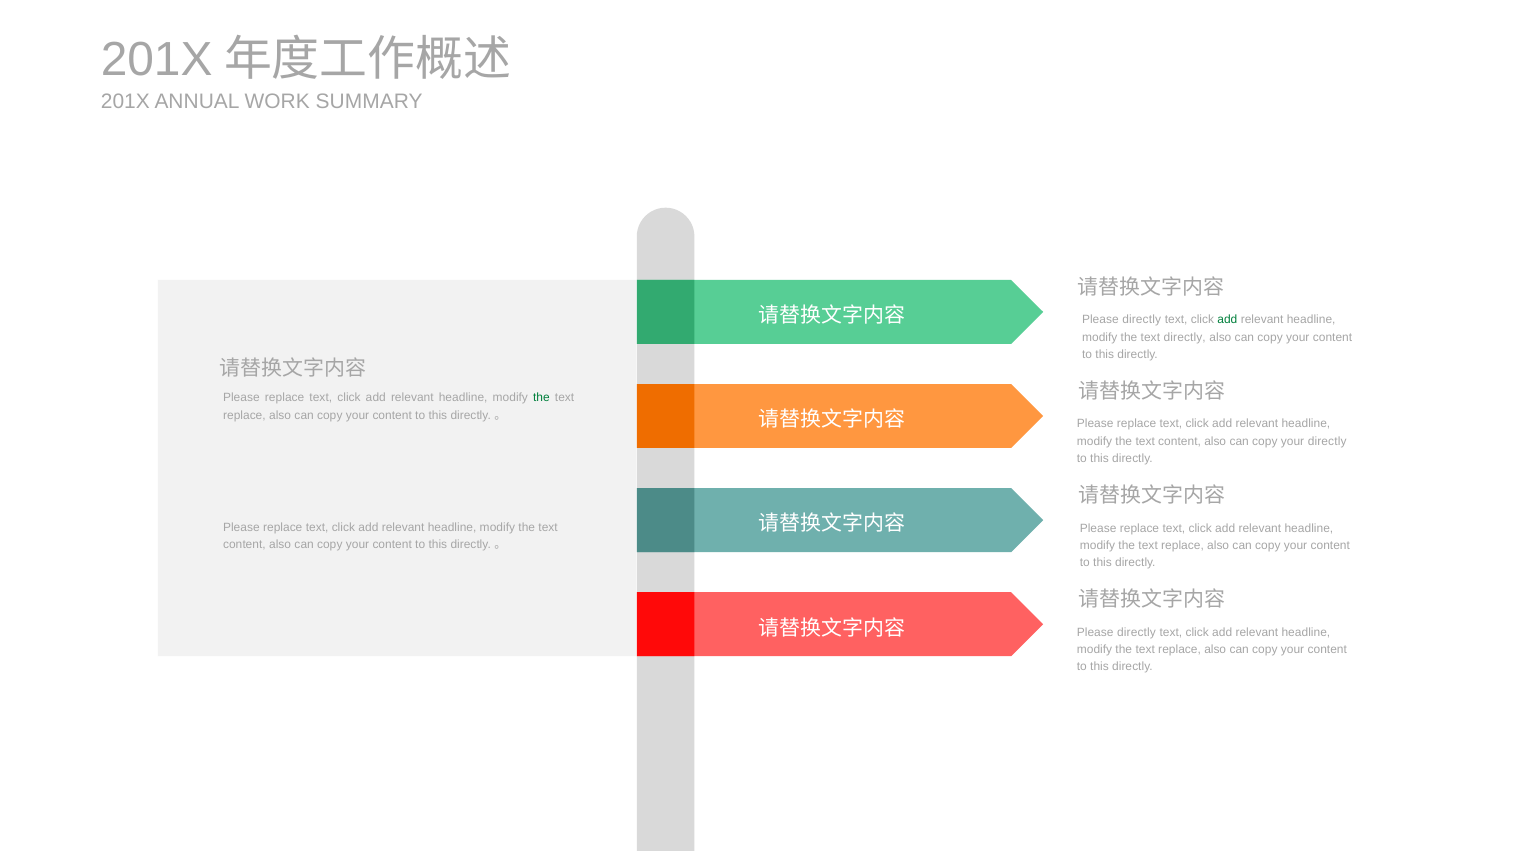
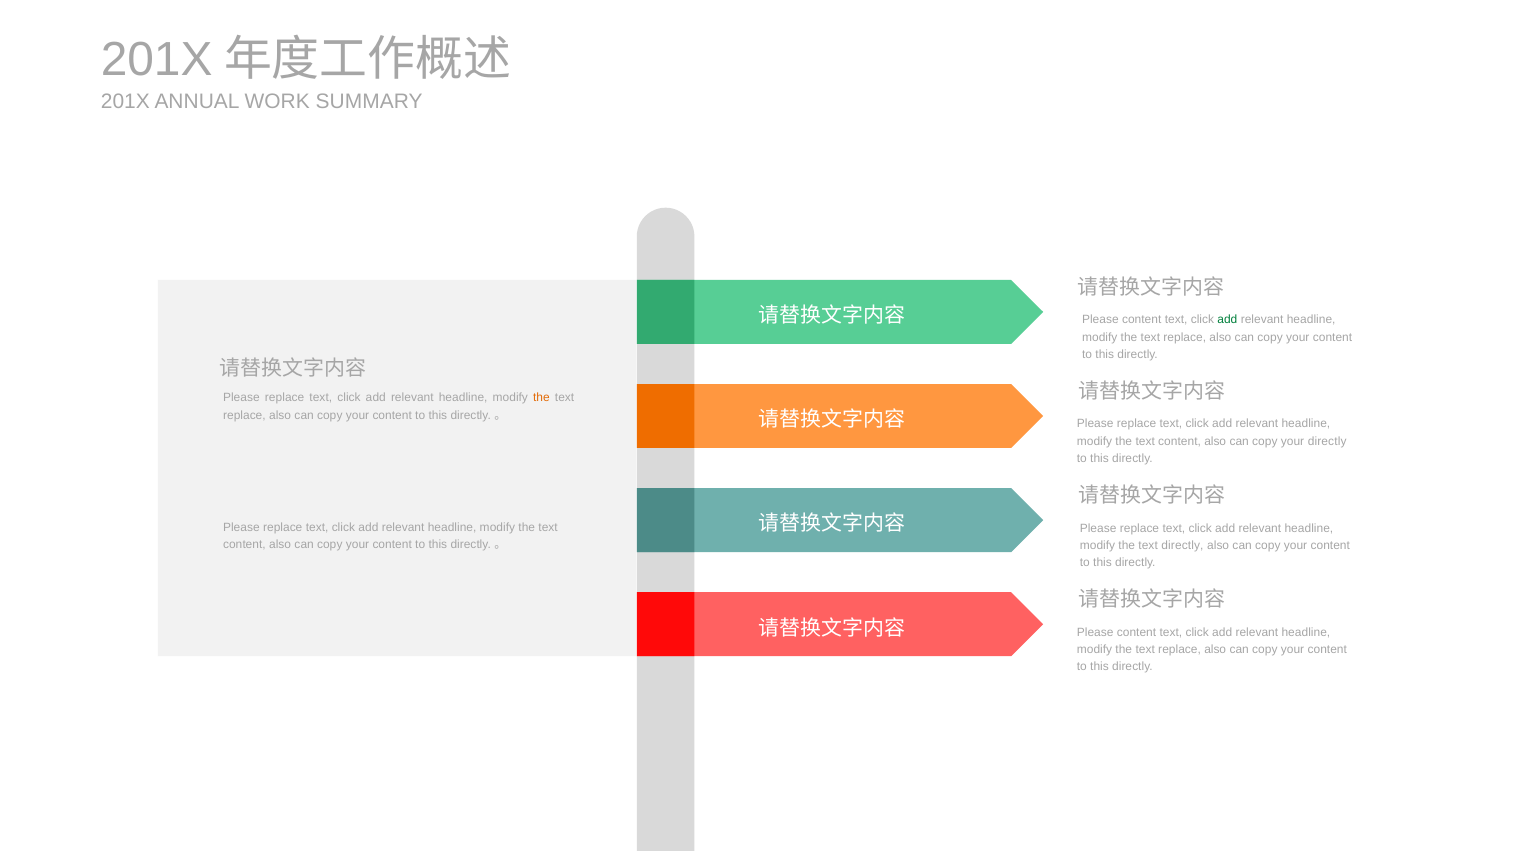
directly: directly -> content (1142, 320)
directly: directly -> replace (1185, 337)
the colour: green -> orange (541, 398)
replace: replace -> directly (1182, 546)
directly: directly -> content (1137, 633)
